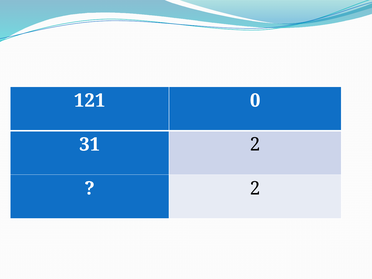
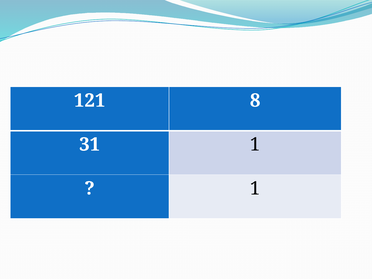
0: 0 -> 8 (255, 101)
31 2: 2 -> 1 (255, 144)
2: 2 -> 1 (255, 188)
